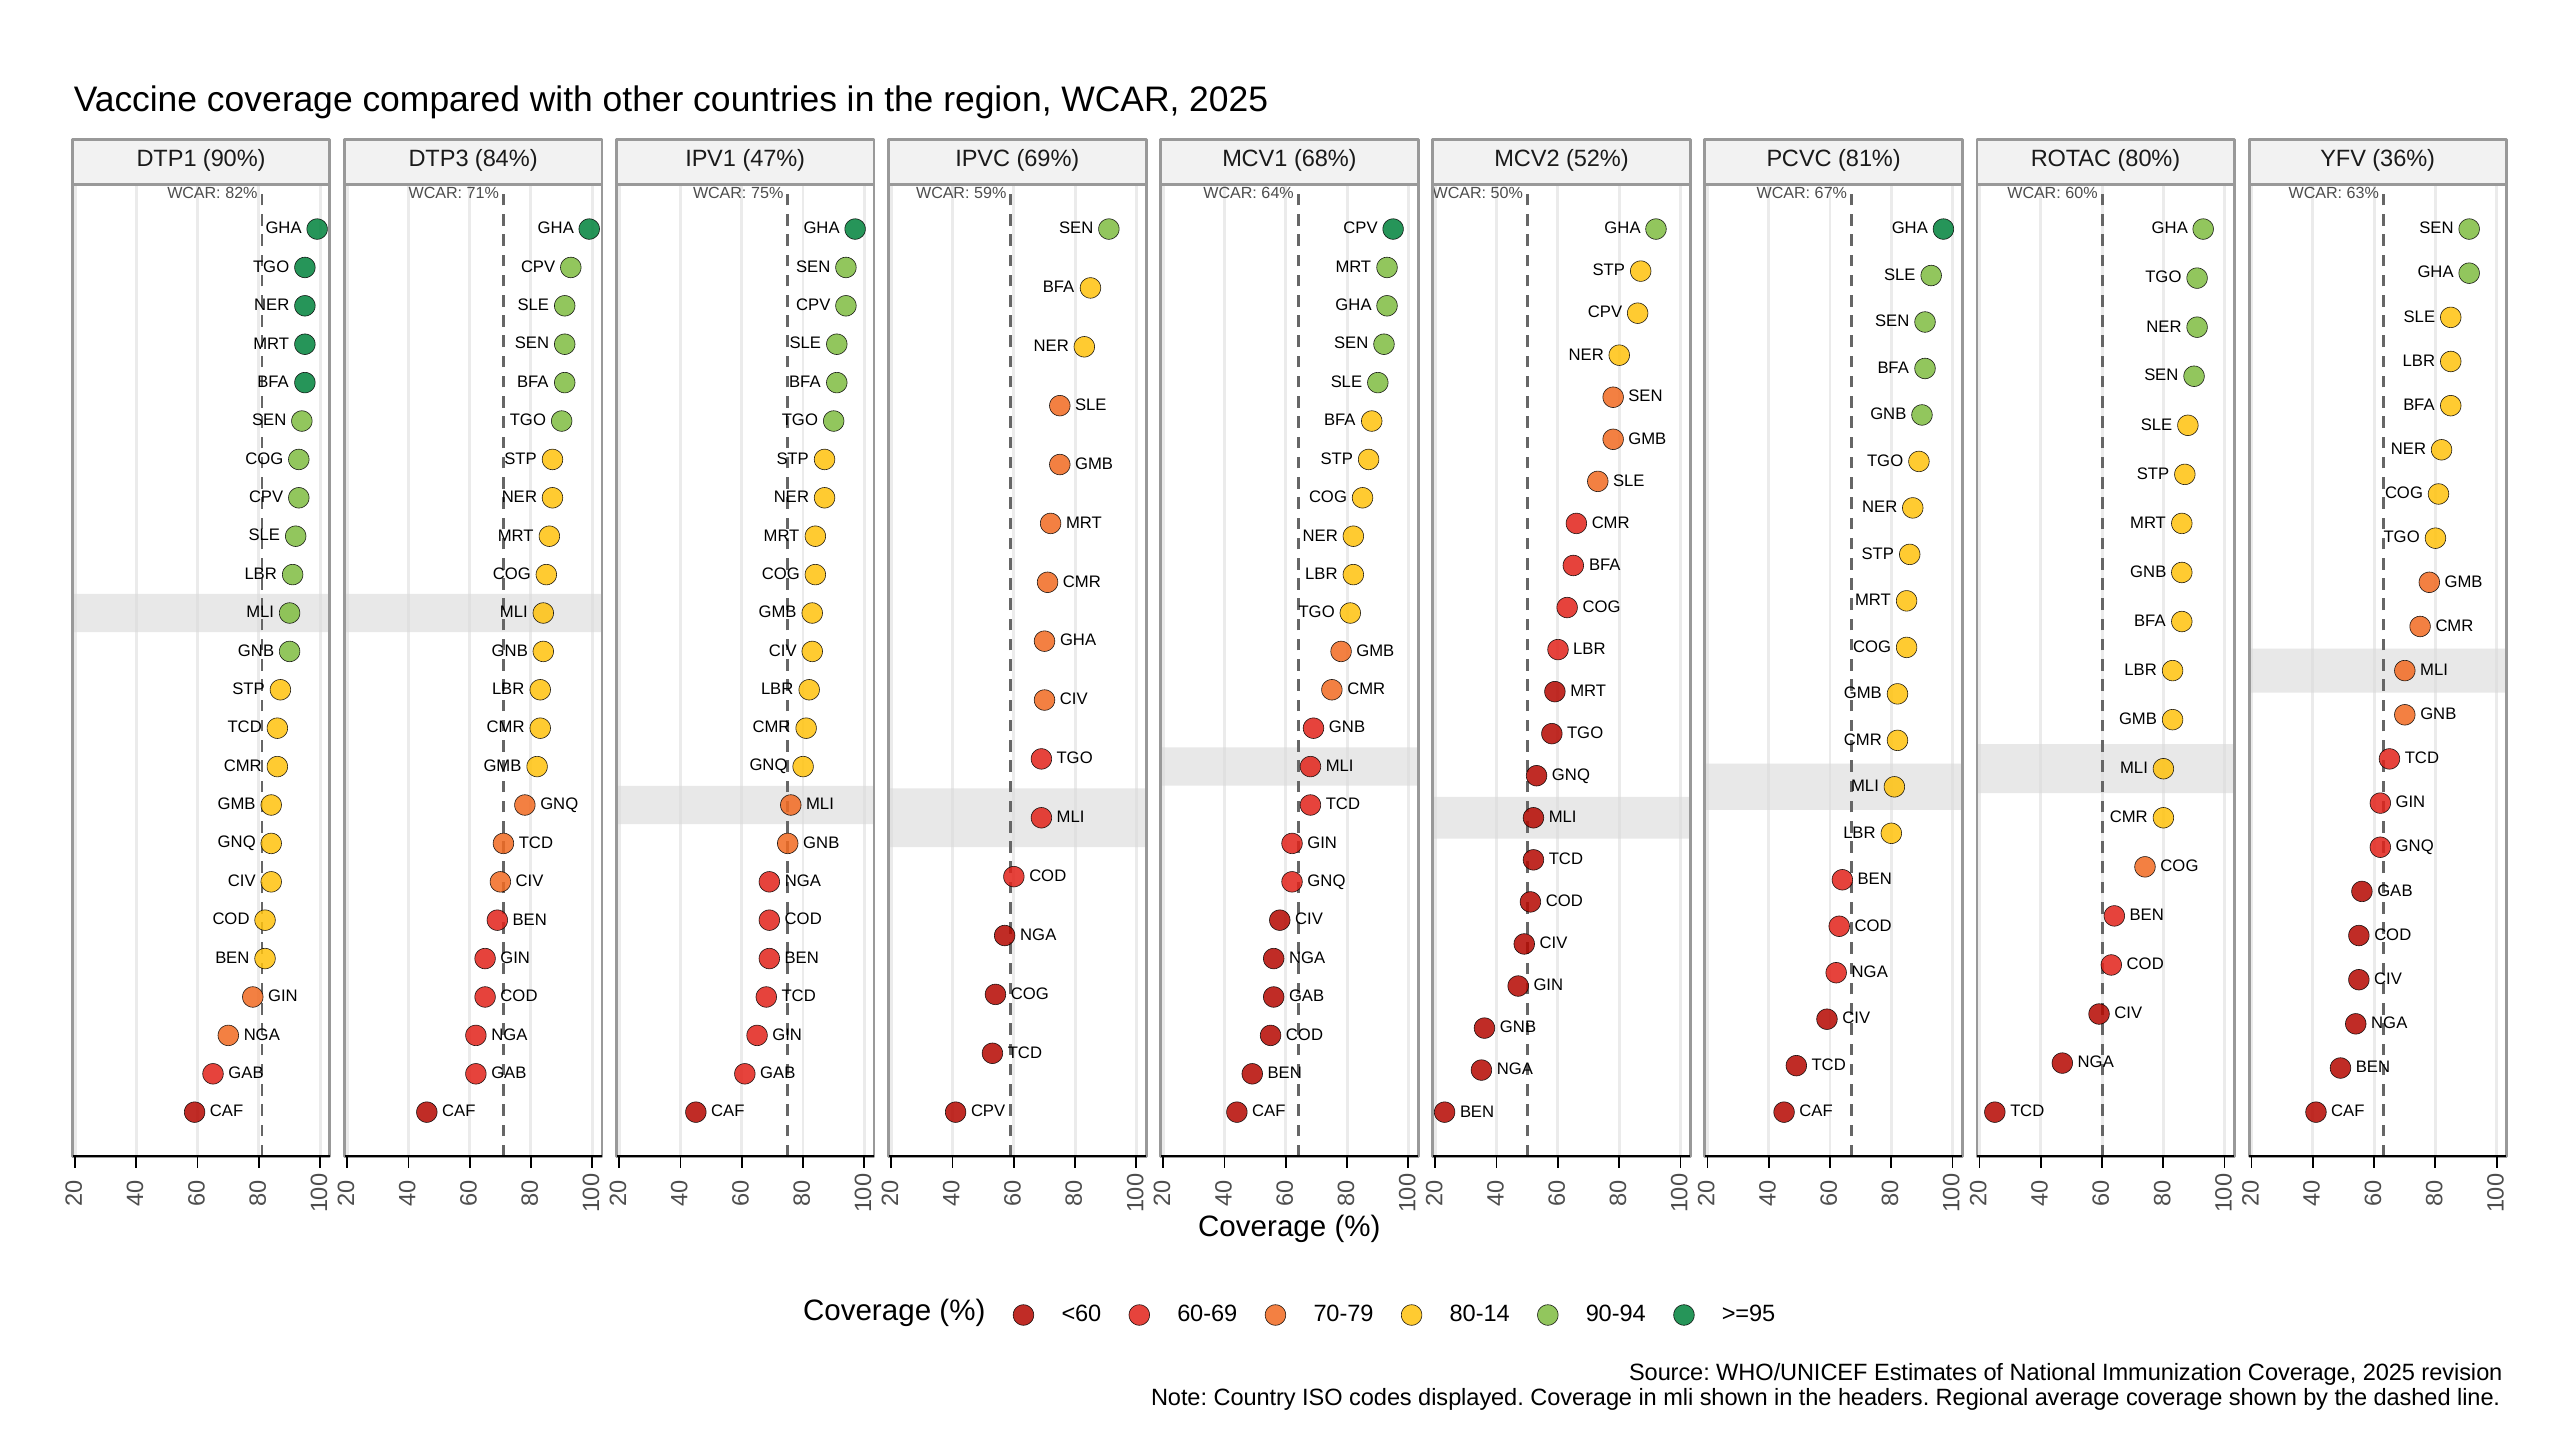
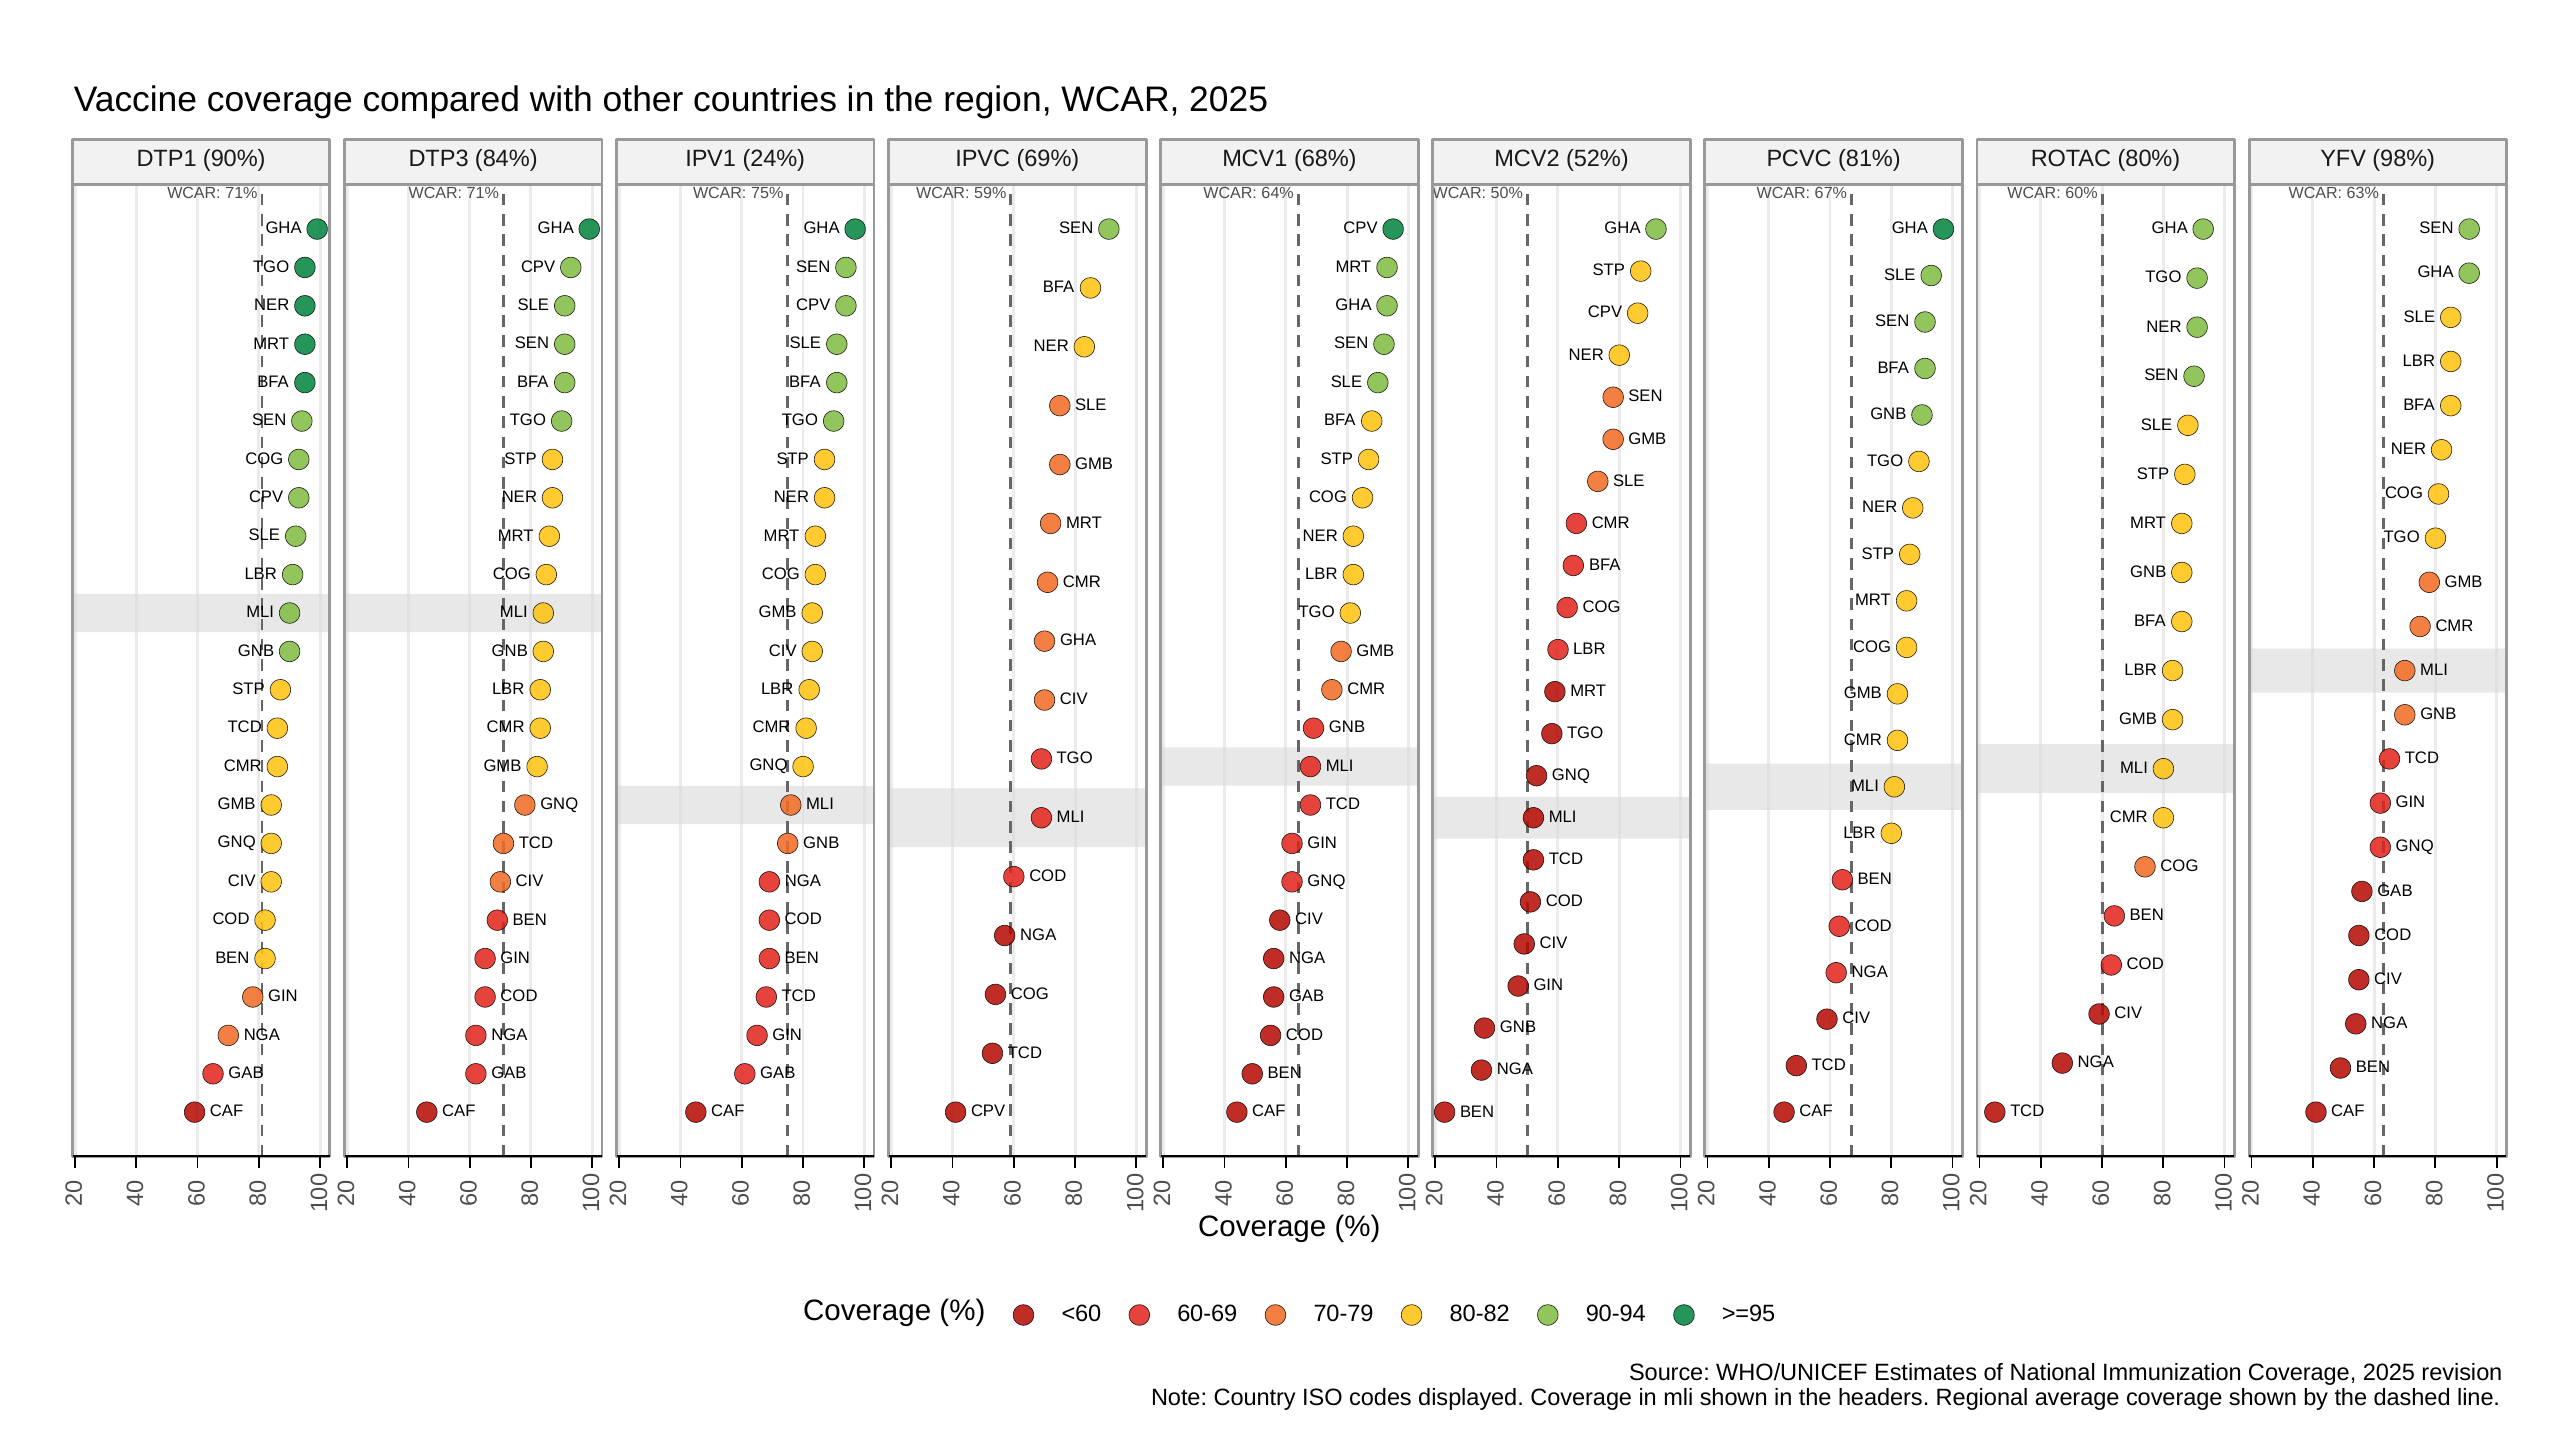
47%: 47% -> 24% (774, 159)
36%: 36% -> 98% (2404, 159)
82%: 82% -> 71% (241, 193)
80-14: 80-14 -> 80-82 (1480, 1314)
